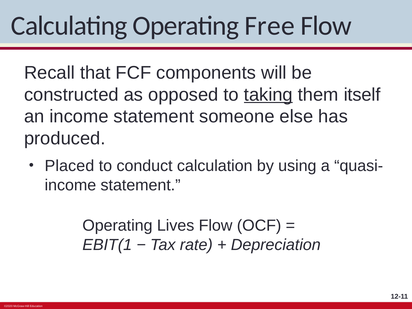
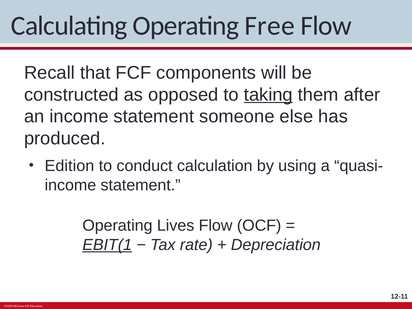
itself: itself -> after (362, 95)
Placed: Placed -> Edition (69, 166)
EBIT(1 underline: none -> present (107, 245)
